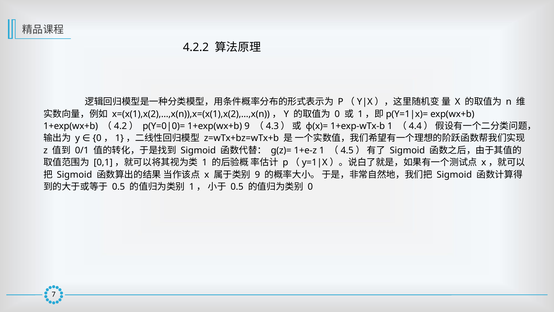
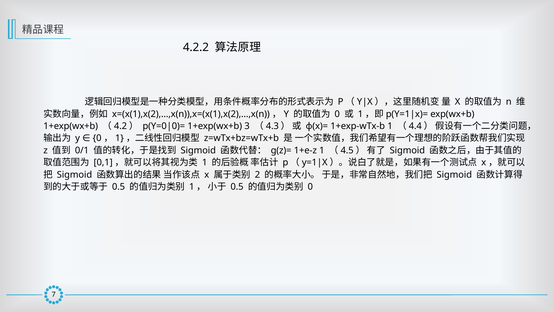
1+exp(wx+b 9: 9 -> 3 (247, 126)
9: 9 -> 2 (257, 174)
